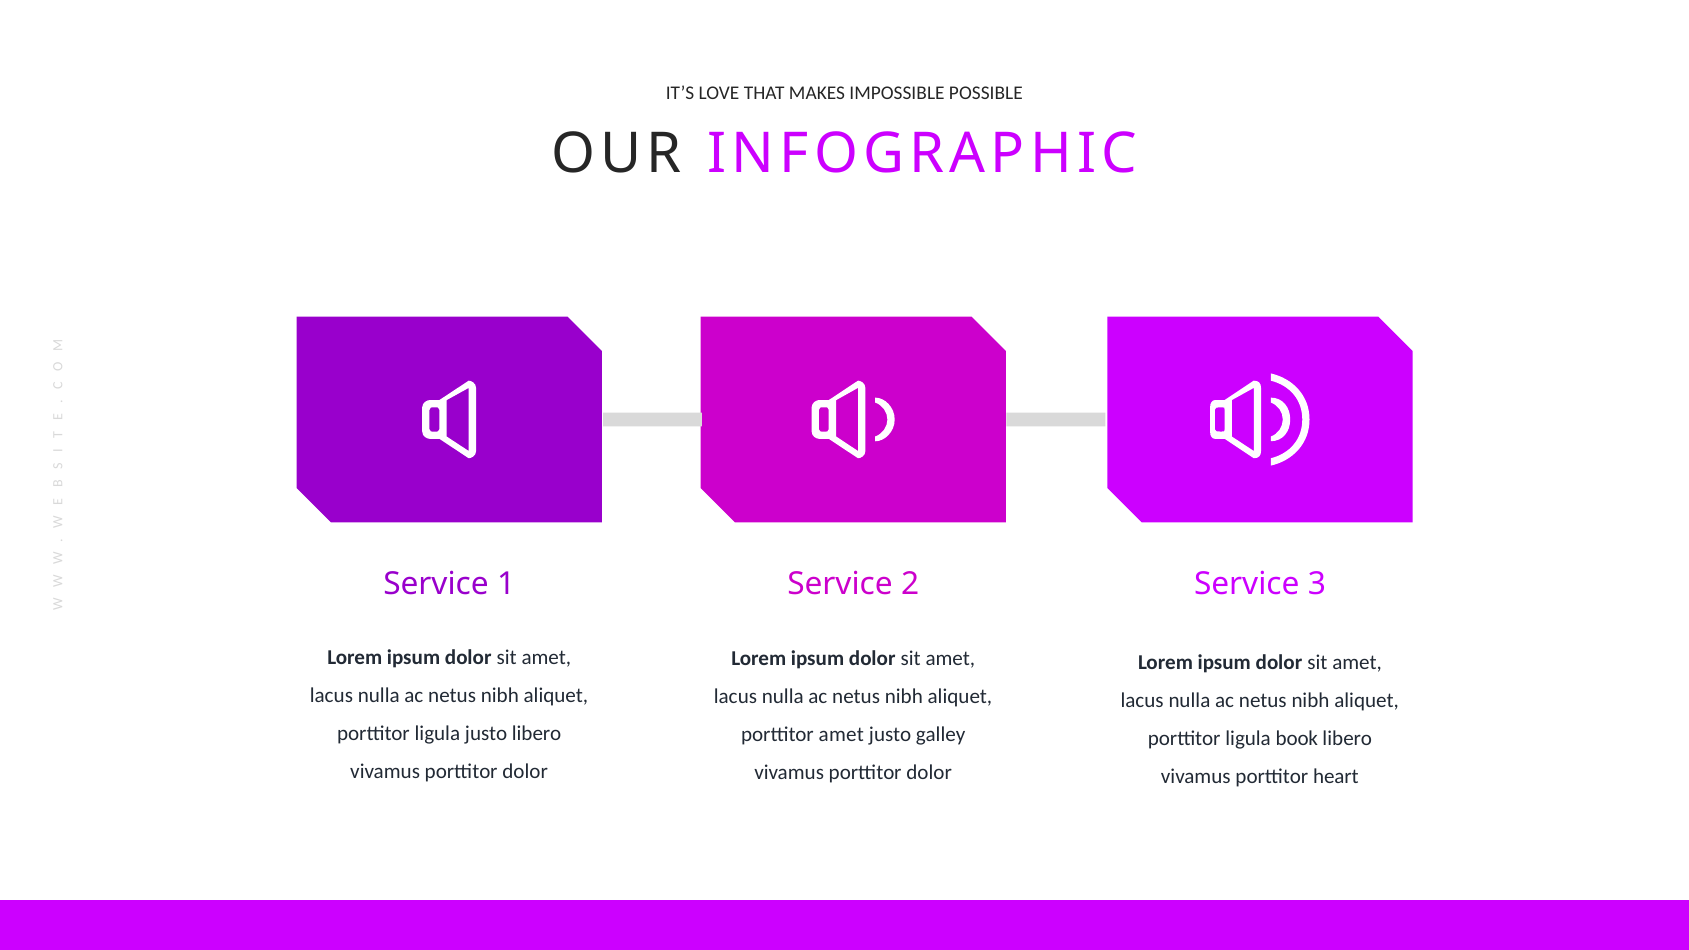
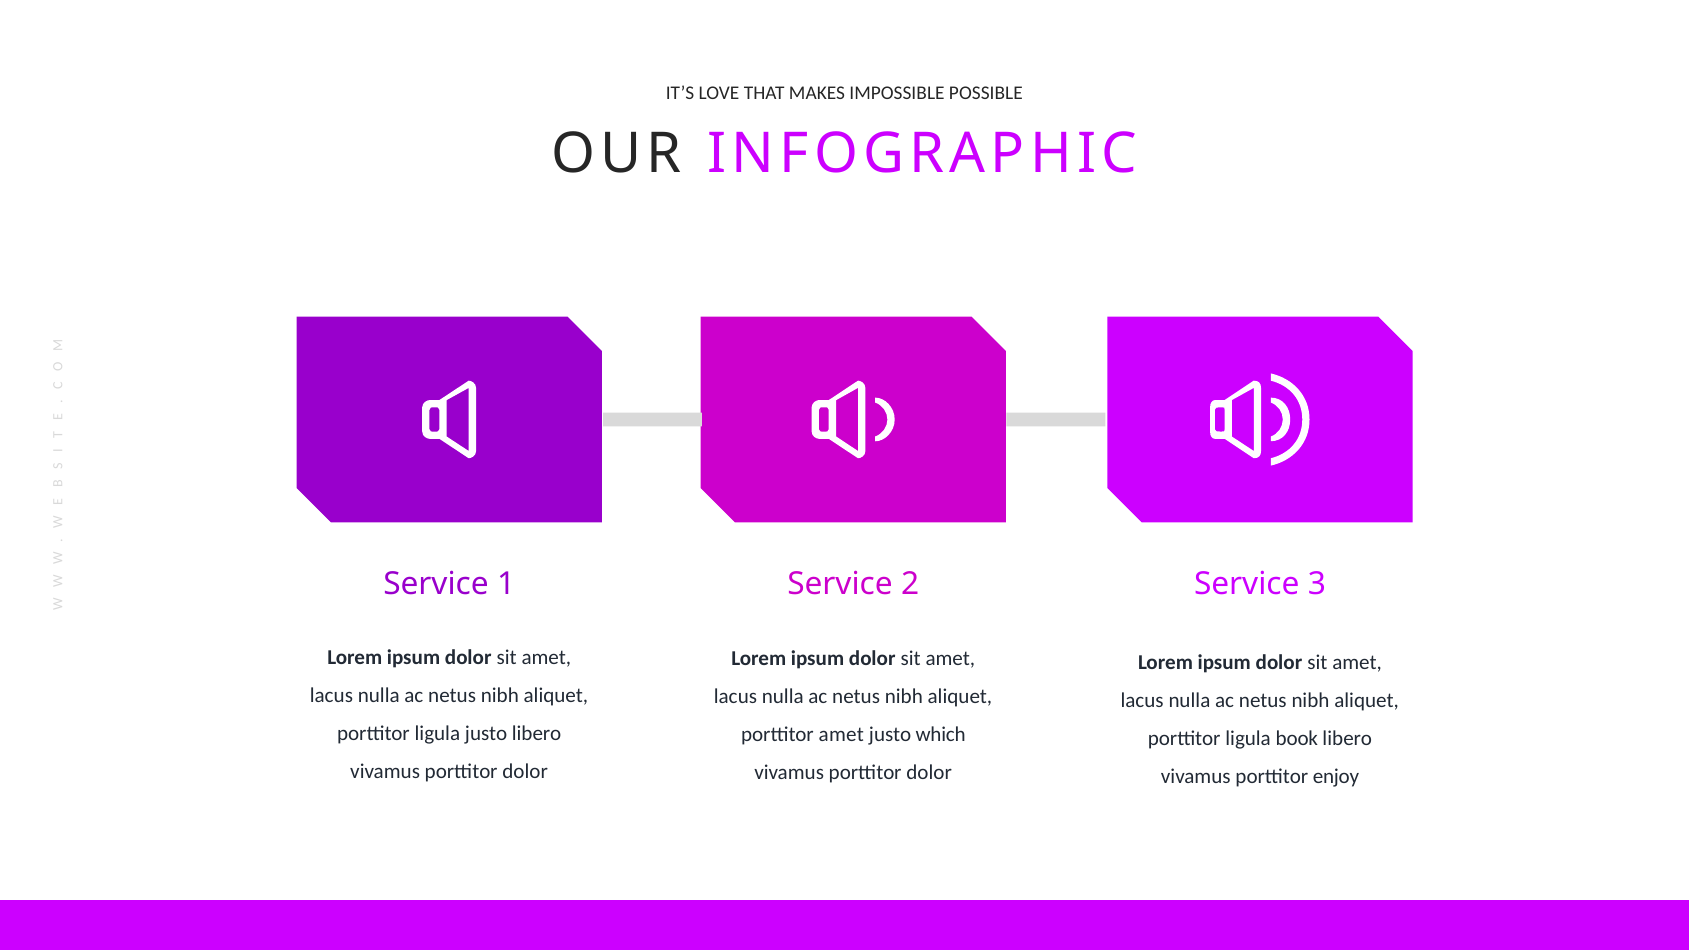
galley: galley -> which (941, 734)
heart: heart -> enjoy (1336, 776)
